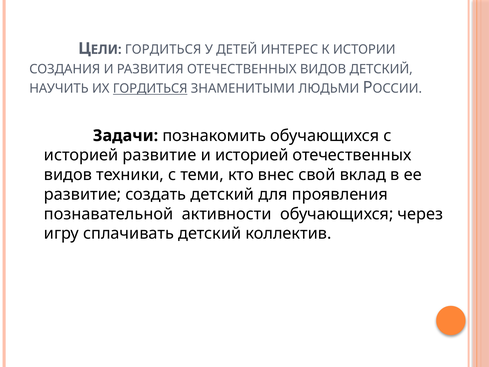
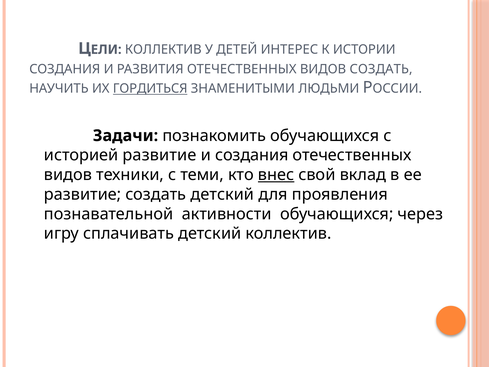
ГОРДИТЬСЯ: ГОРДИТЬСЯ -> КОЛЛЕКТИВ (163, 50)
ВИДОВ ДЕТСКИЙ: ДЕТСКИЙ -> СОЗДАТЬ (381, 69)
и историей: историей -> создания (252, 155)
внес underline: none -> present (276, 175)
